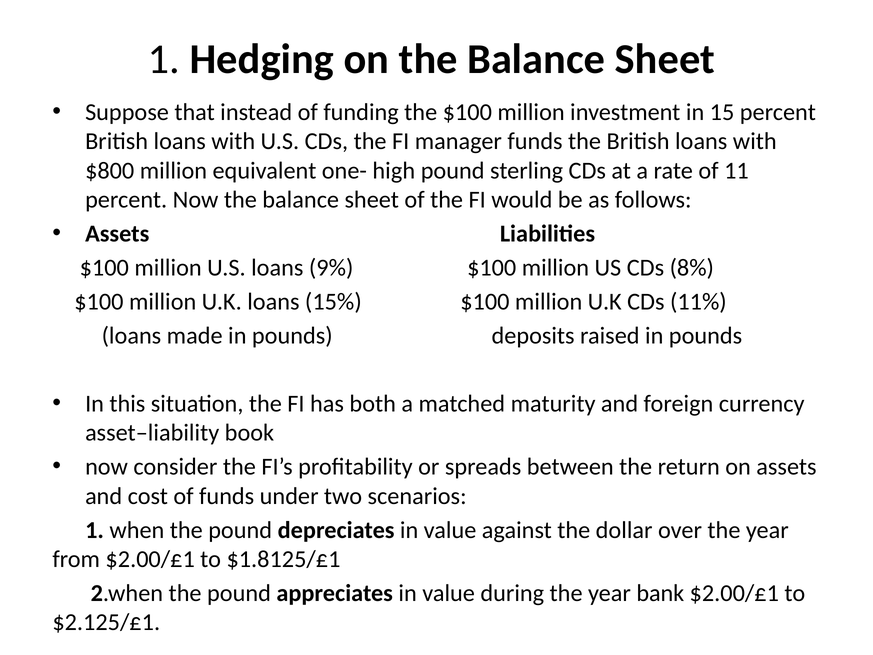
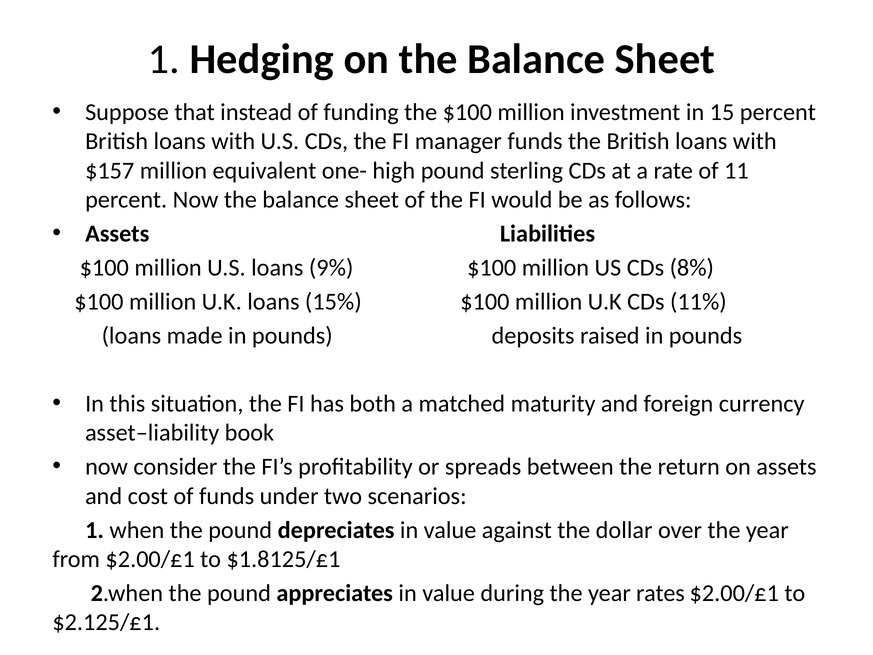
$800: $800 -> $157 (110, 170)
bank: bank -> rates (660, 593)
